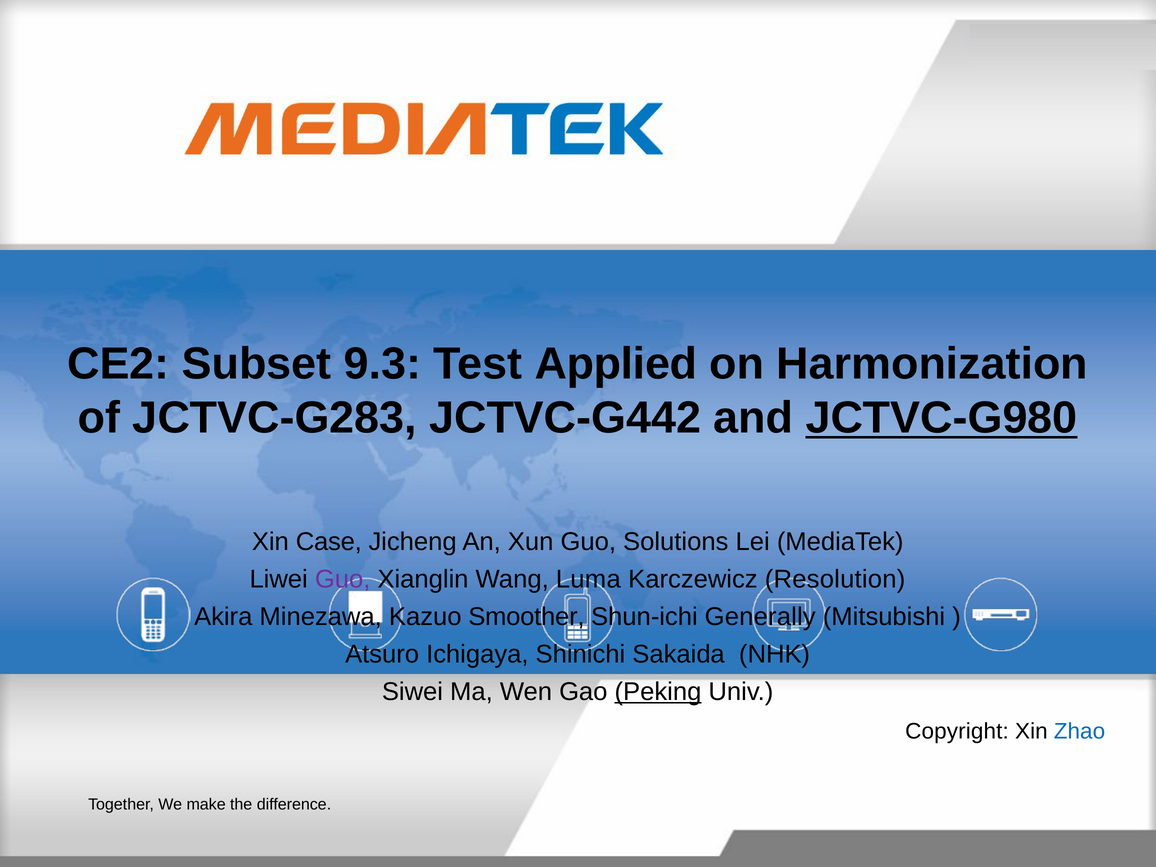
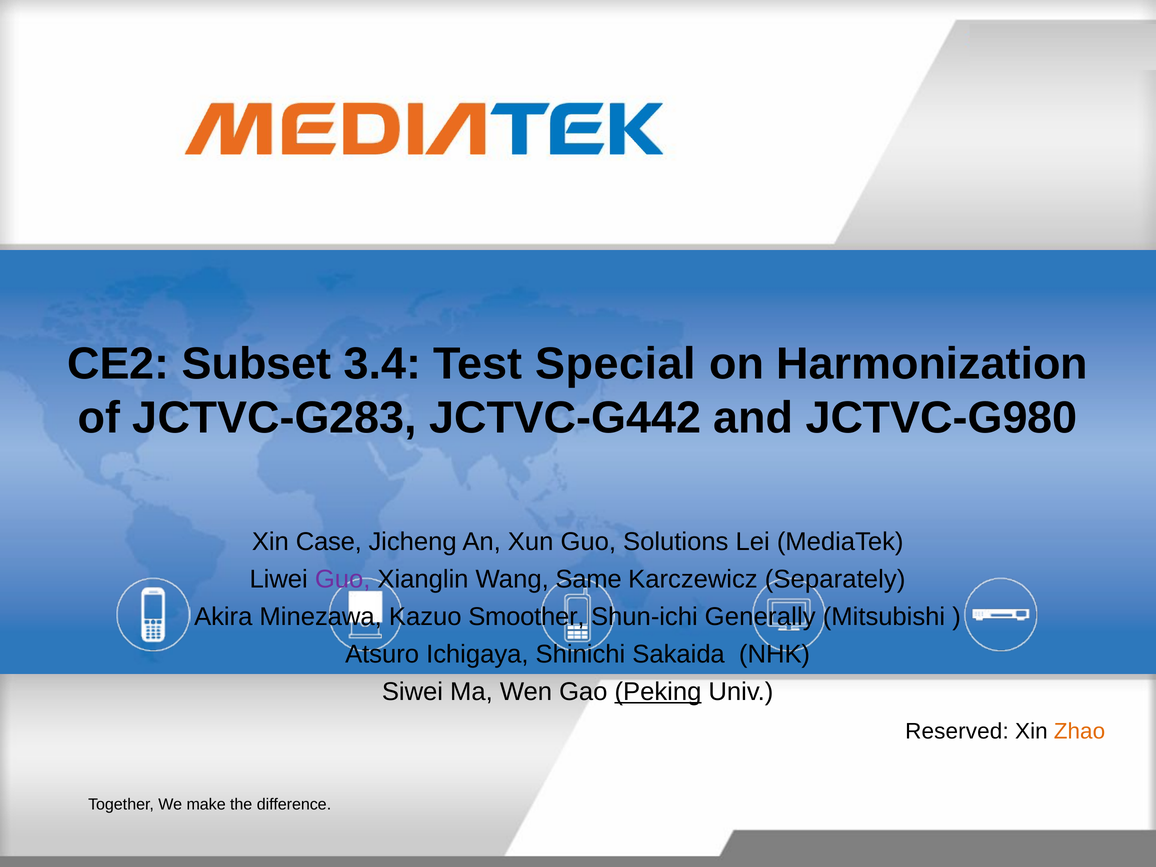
9.3: 9.3 -> 3.4 (382, 364)
Applied: Applied -> Special (615, 364)
JCTVC-G980 underline: present -> none (941, 418)
Luma: Luma -> Same (589, 579)
Resolution: Resolution -> Separately (835, 579)
Copyright: Copyright -> Reserved (957, 731)
Zhao colour: blue -> orange (1079, 731)
